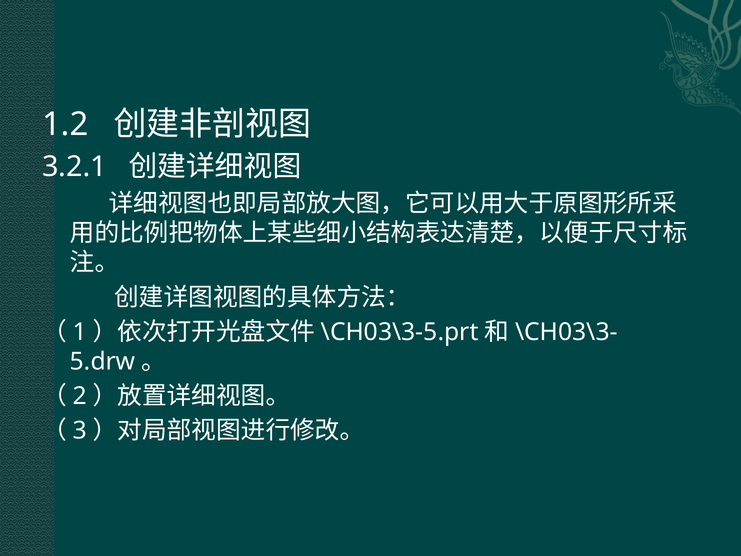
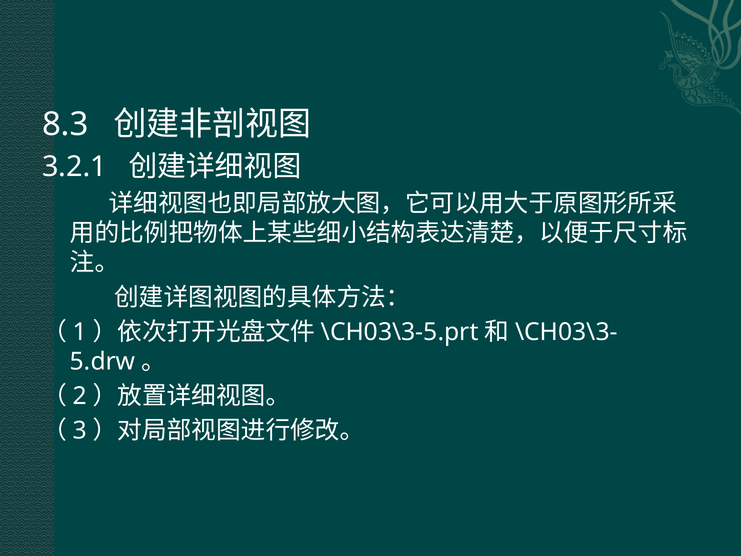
1.2: 1.2 -> 8.3 (65, 124)
